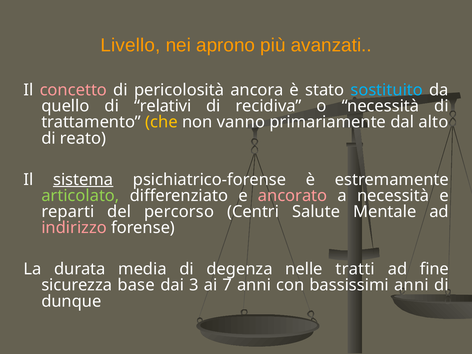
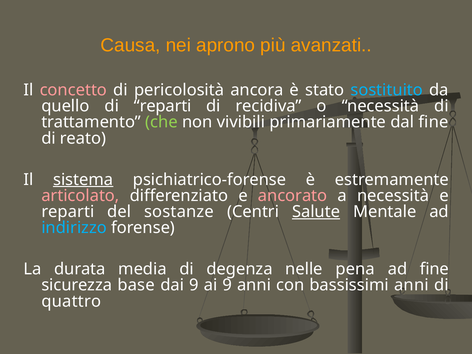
Livello: Livello -> Causa (131, 45)
di relativi: relativi -> reparti (163, 106)
che colour: yellow -> light green (162, 122)
vanno: vanno -> vivibili (241, 122)
dal alto: alto -> fine (433, 122)
articolato colour: light green -> pink (80, 196)
percorso: percorso -> sostanze (179, 212)
Salute underline: none -> present (316, 212)
indirizzo colour: pink -> light blue (74, 228)
tratti: tratti -> pena (355, 269)
dai 3: 3 -> 9 (194, 286)
ai 7: 7 -> 9 (227, 286)
dunque: dunque -> quattro (71, 302)
